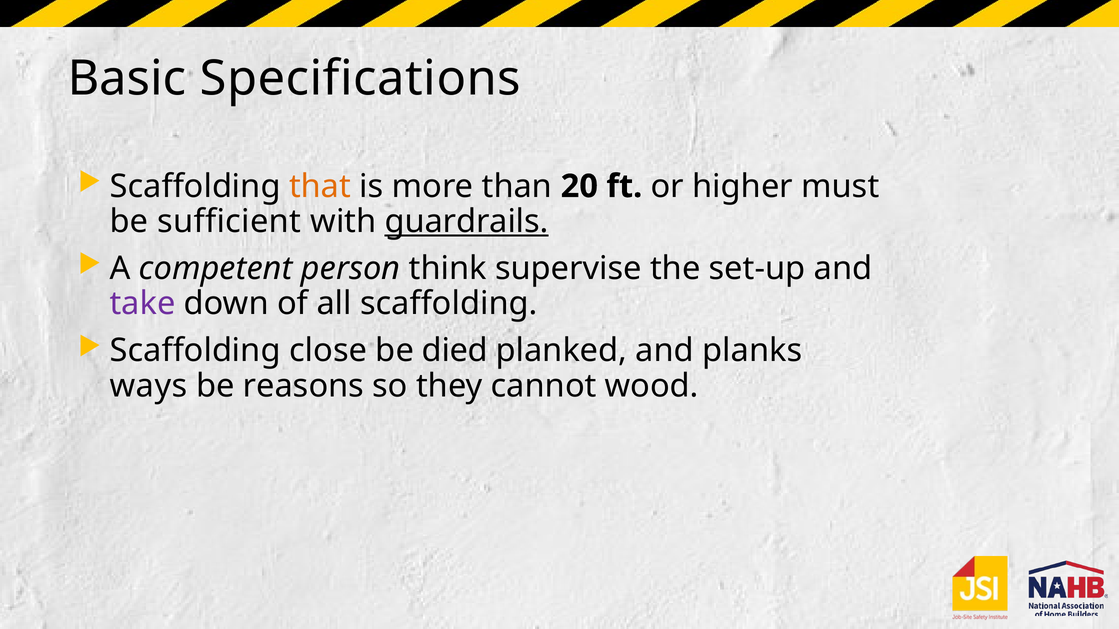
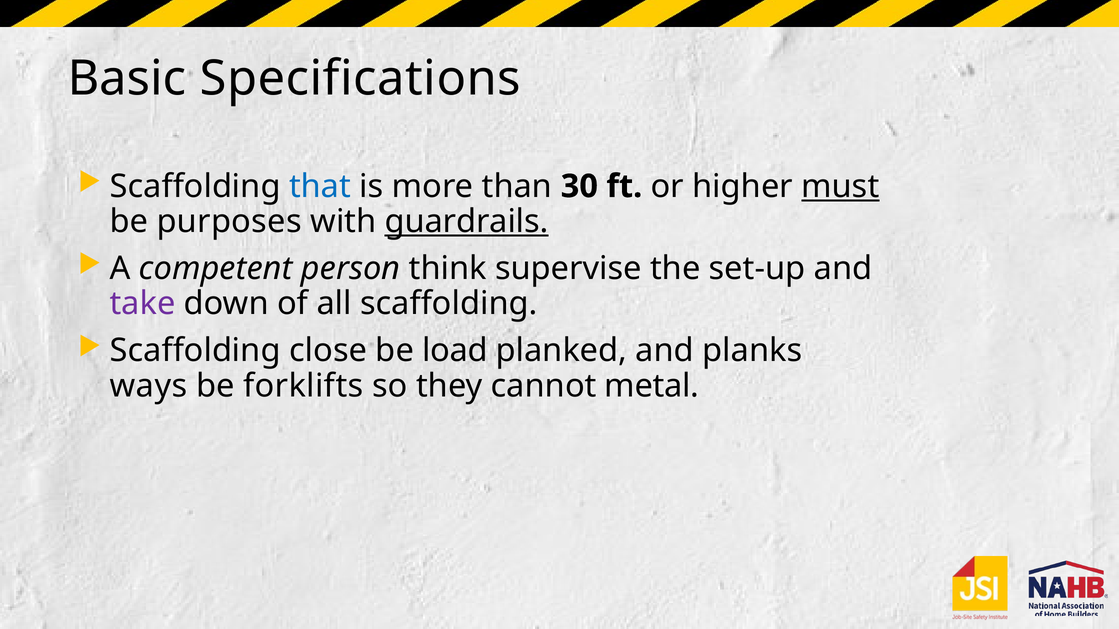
that colour: orange -> blue (320, 186)
20: 20 -> 30 (579, 186)
must underline: none -> present (840, 186)
sufficient: sufficient -> purposes (229, 222)
died: died -> load (455, 351)
reasons: reasons -> forklifts (303, 386)
wood: wood -> metal (652, 386)
